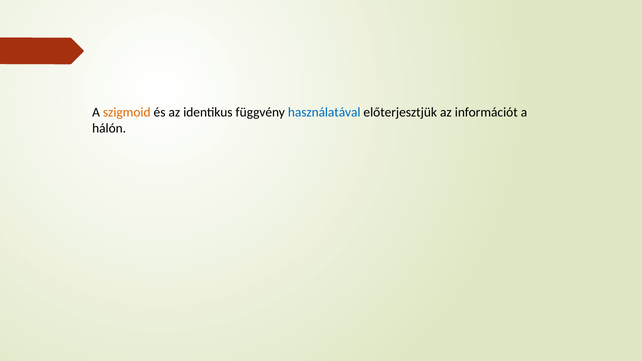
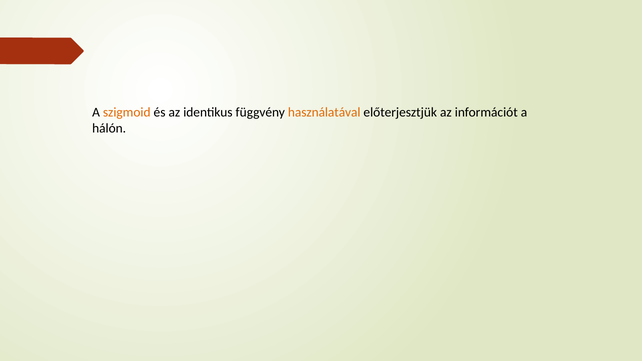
használatával colour: blue -> orange (324, 112)
